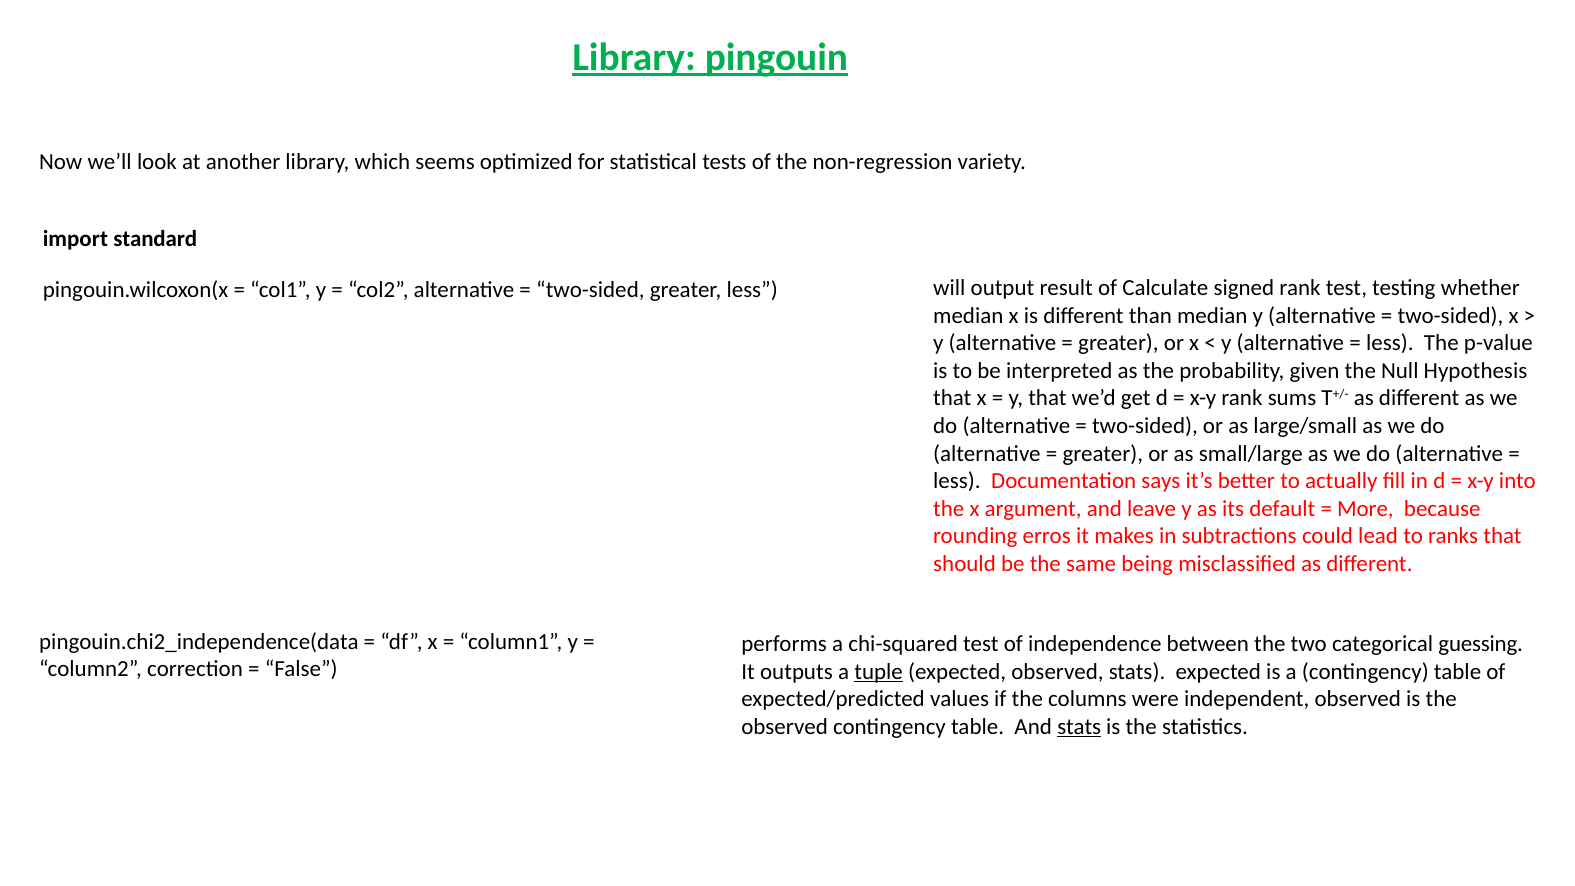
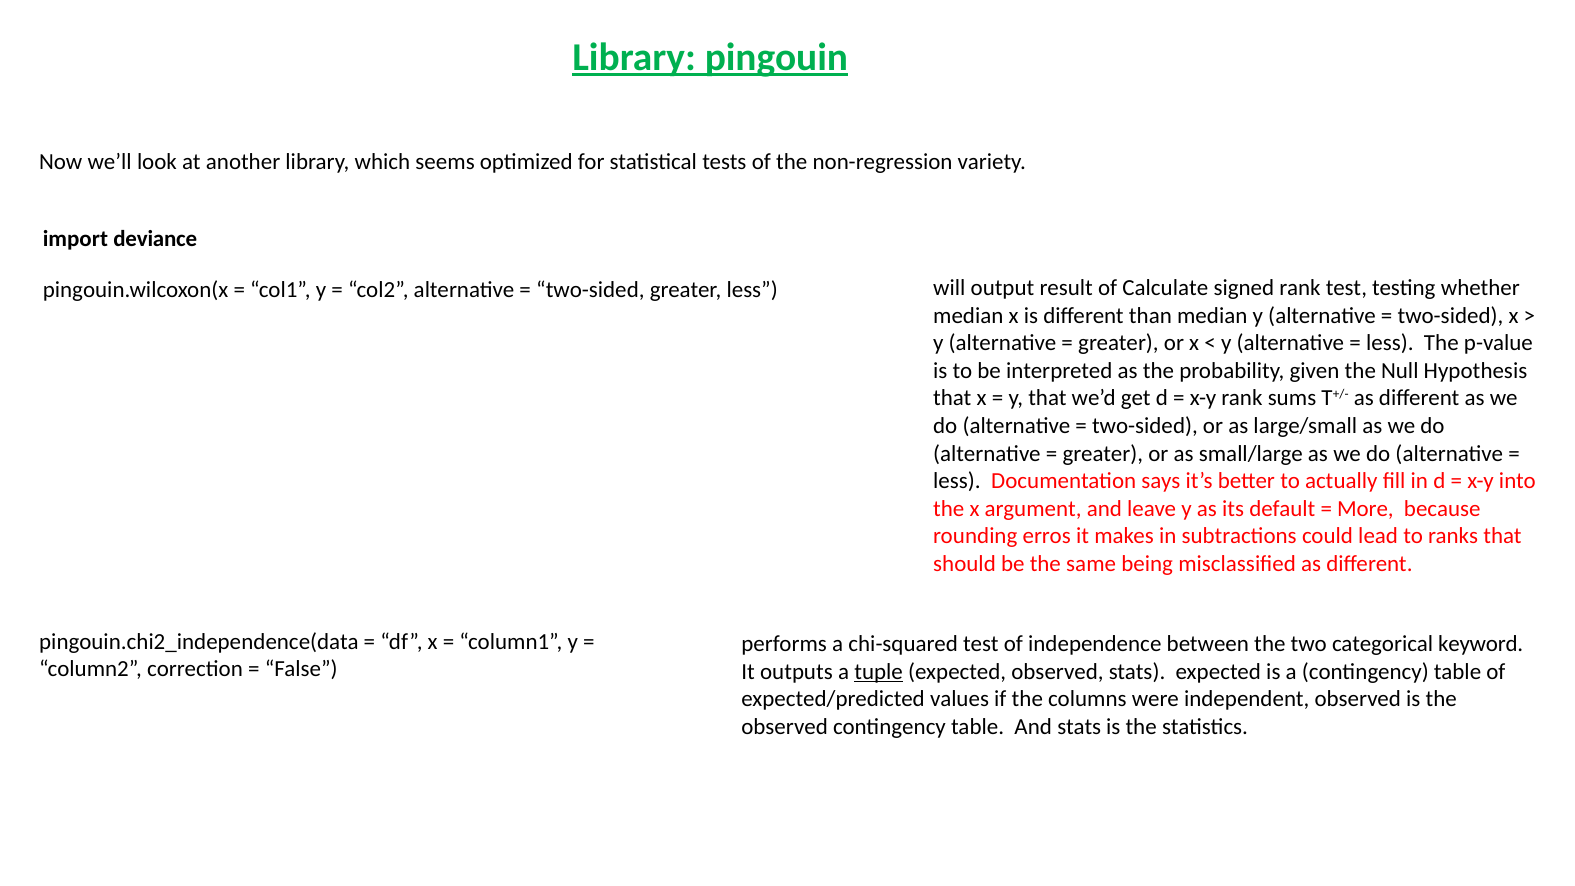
standard: standard -> deviance (155, 239)
guessing: guessing -> keyword (1481, 644)
stats underline: present -> none (1079, 727)
